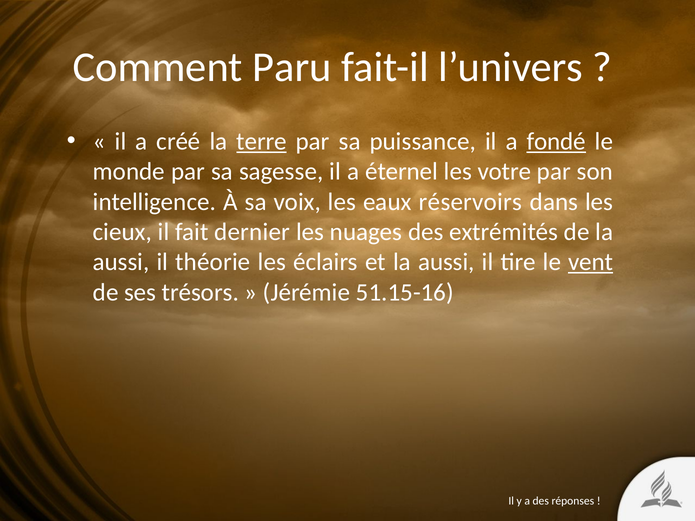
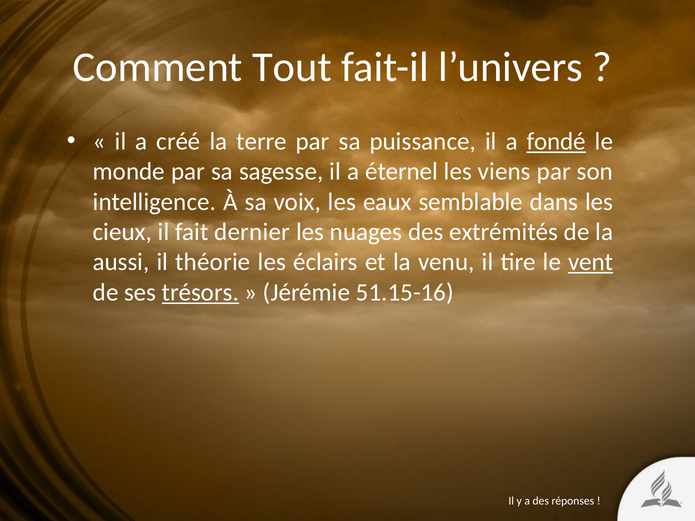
Paru: Paru -> Tout (292, 67)
terre underline: present -> none (262, 142)
votre: votre -> viens (504, 172)
réservoirs: réservoirs -> semblable (471, 202)
et la aussi: aussi -> venu (446, 262)
trésors underline: none -> present (200, 292)
